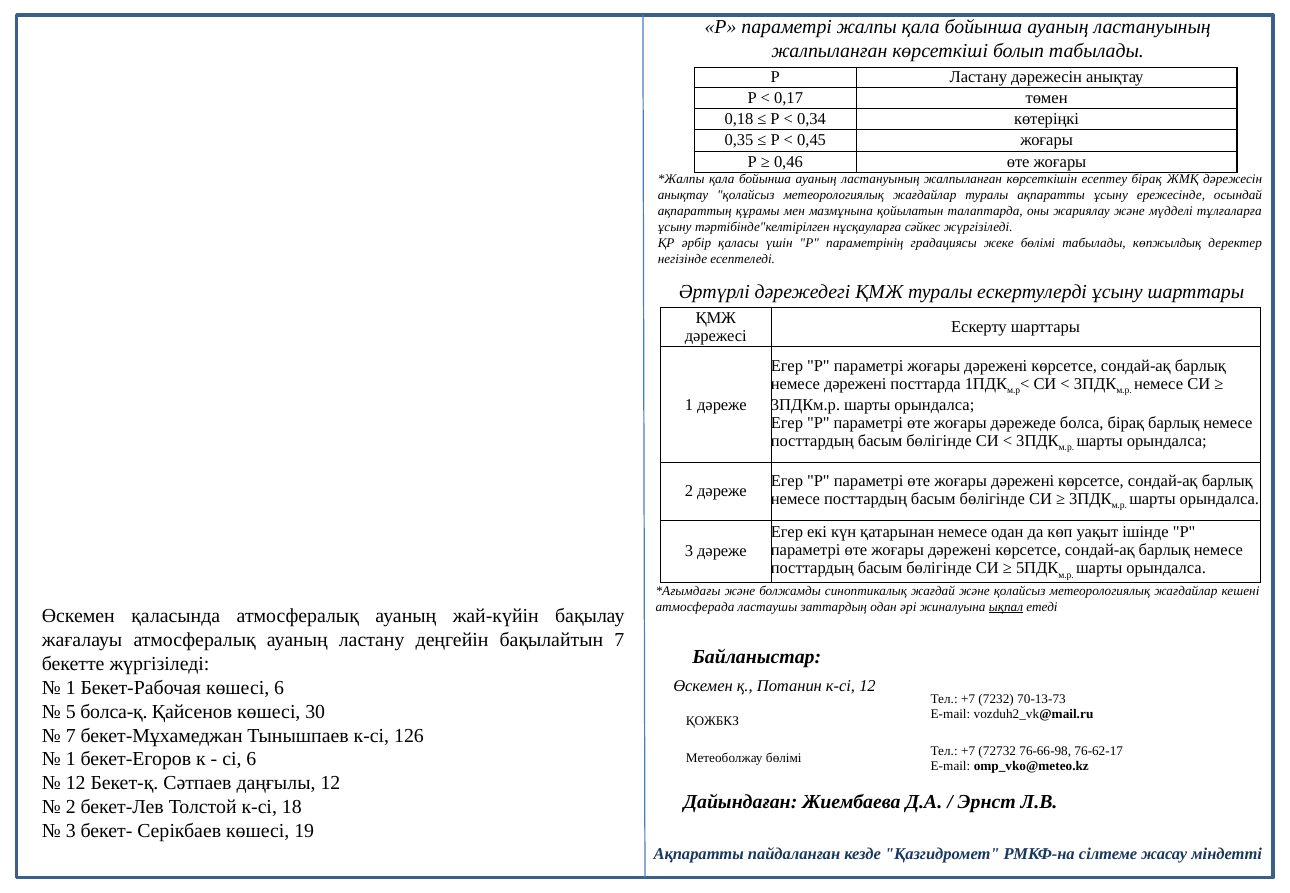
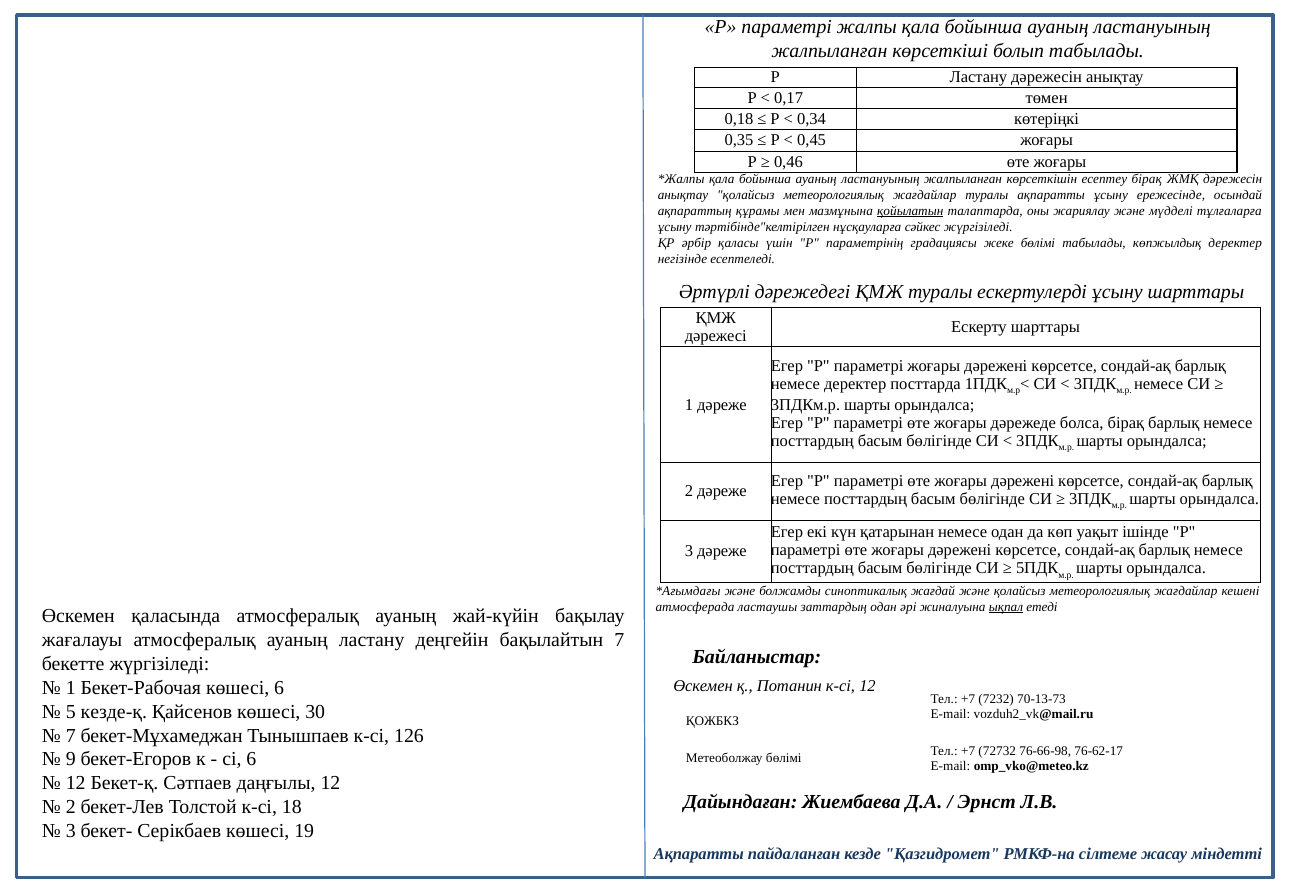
қойылатын underline: none -> present (910, 211)
немесе дәрежені: дәрежені -> деректер (855, 384)
болса-қ: болса-қ -> кезде-қ (114, 712)
1: 1 -> 9 (71, 759)
